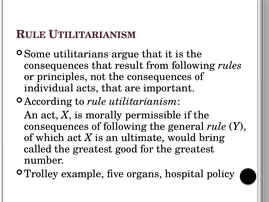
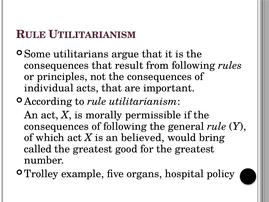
ultimate: ultimate -> believed (143, 137)
